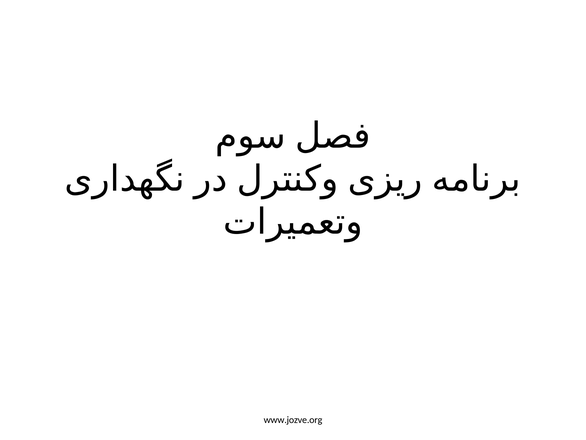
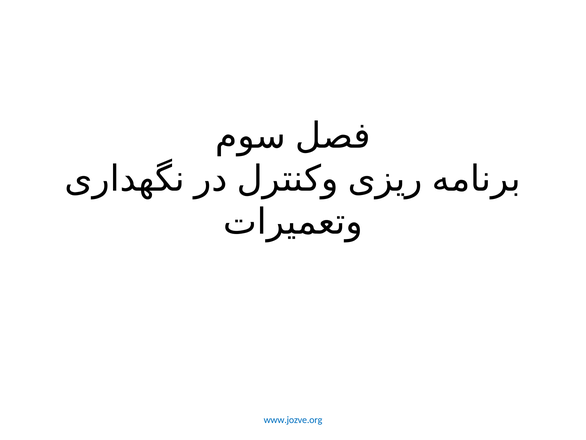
www.jozve.org colour: black -> blue (293, 420)
